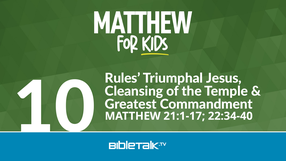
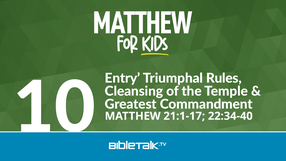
Rules: Rules -> Entry (122, 78)
Jesus: Jesus -> Rules (224, 78)
